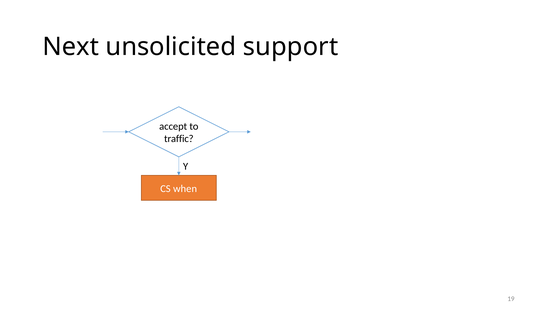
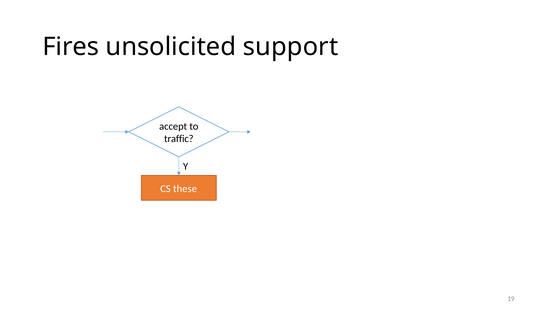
Next: Next -> Fires (71, 47)
when: when -> these (185, 189)
